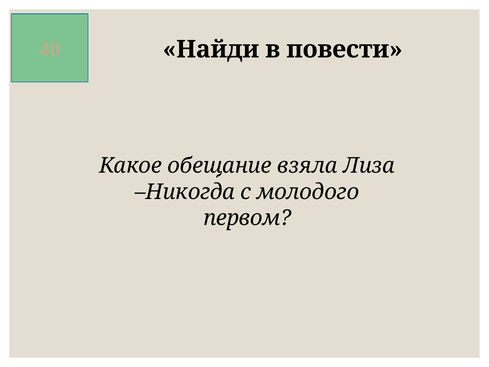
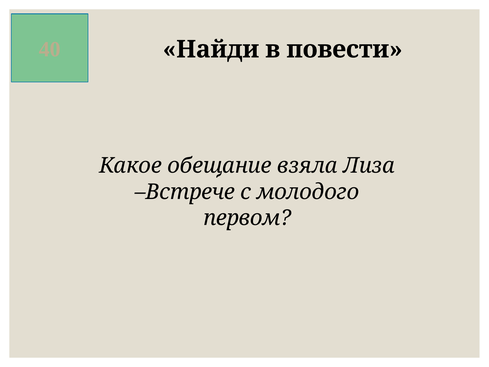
Никогда: Никогда -> Встрече (185, 192)
